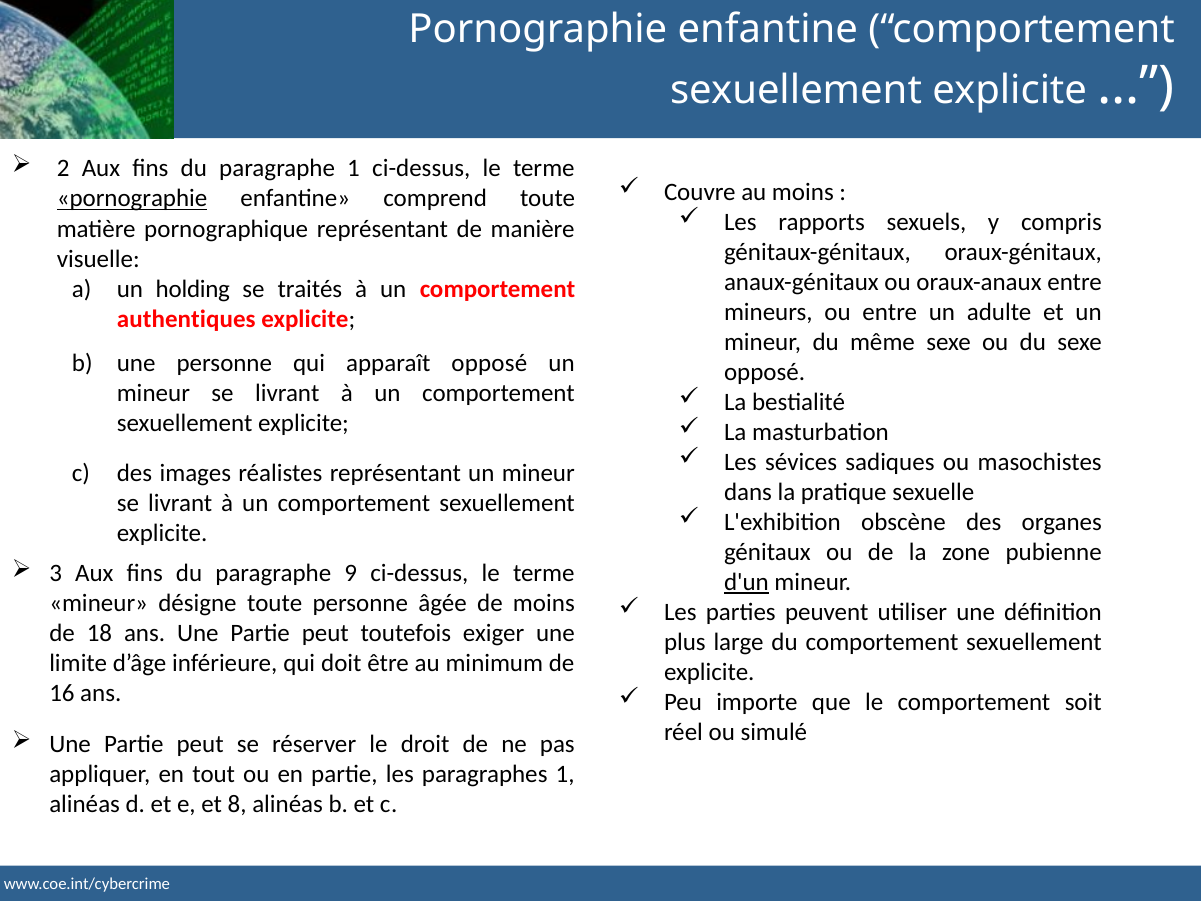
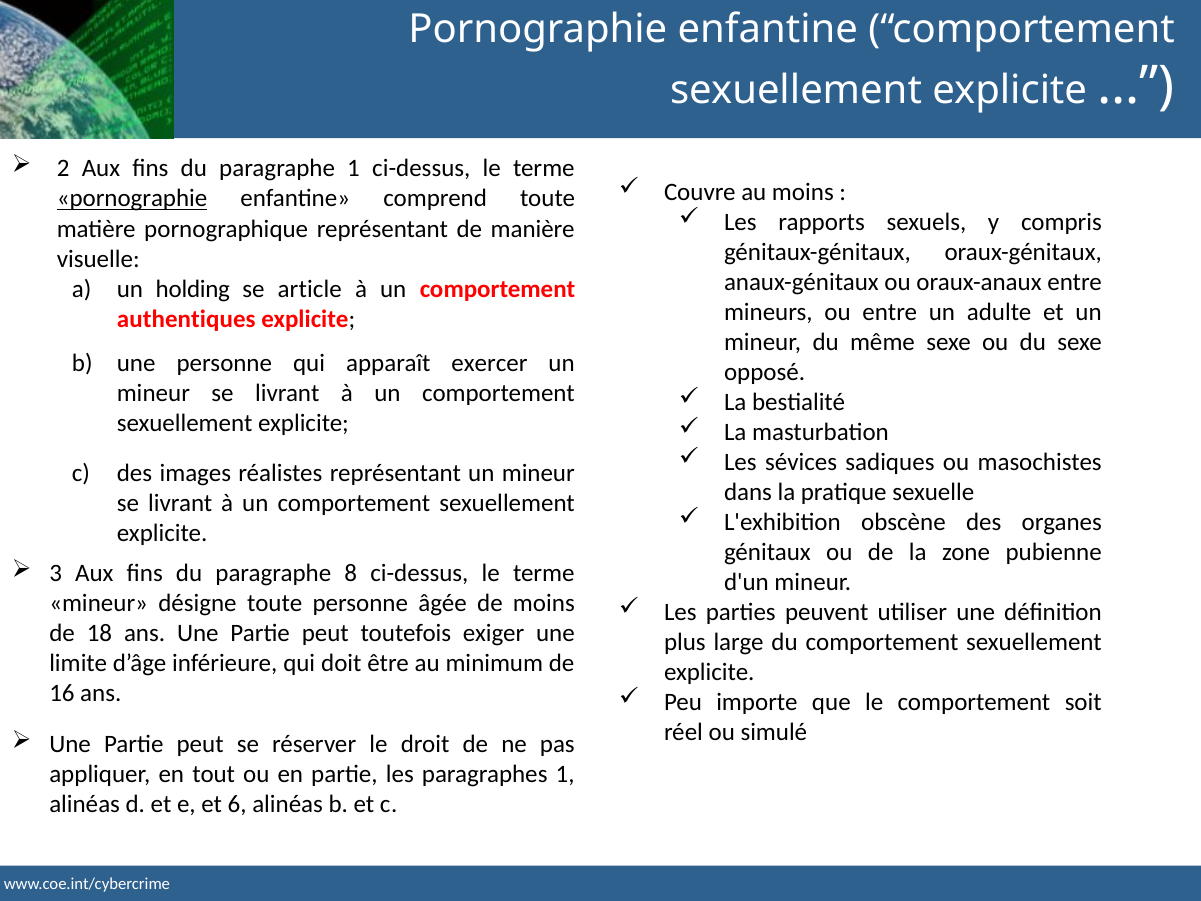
traités: traités -> article (310, 289)
apparaît opposé: opposé -> exercer (489, 363)
9: 9 -> 8 (351, 573)
d'un underline: present -> none (746, 582)
8: 8 -> 6 (237, 804)
